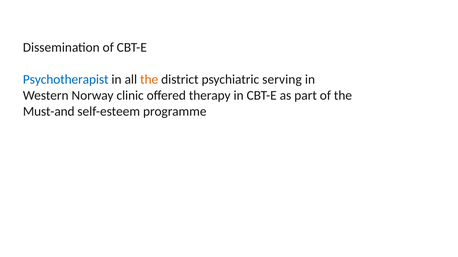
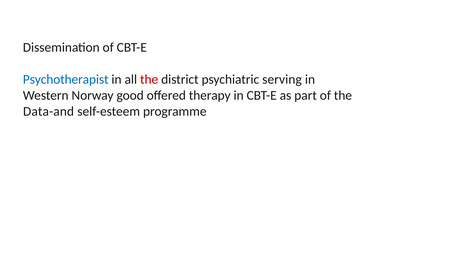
the colour: orange -> red (149, 79)
clinic: clinic -> good (130, 96)
Must-and: Must-and -> Data-and (49, 112)
